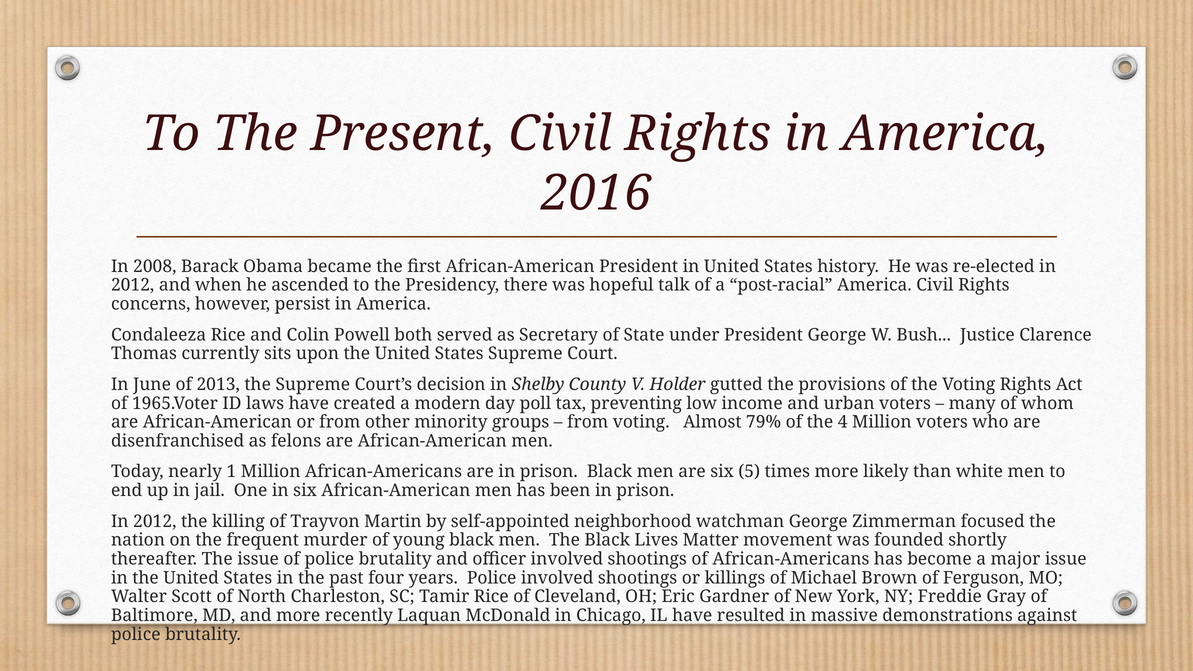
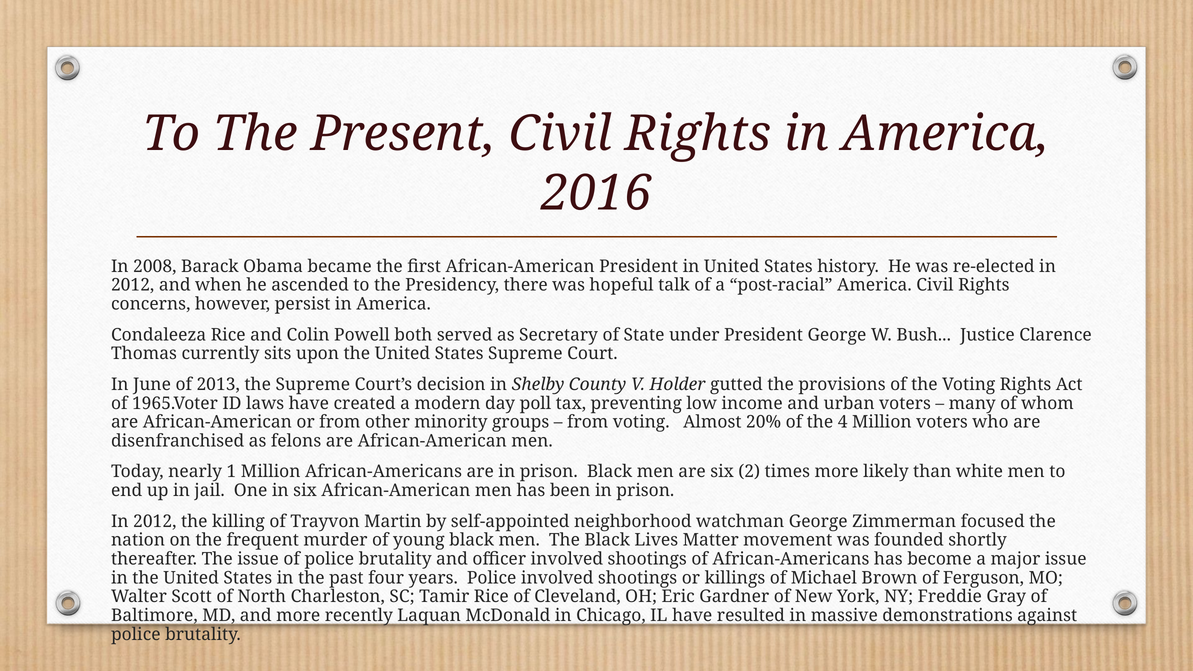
79%: 79% -> 20% (764, 422)
5: 5 -> 2 (749, 472)
